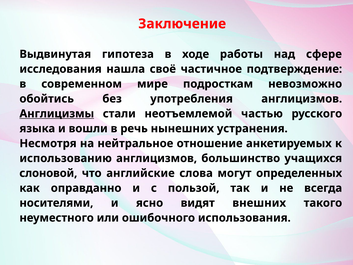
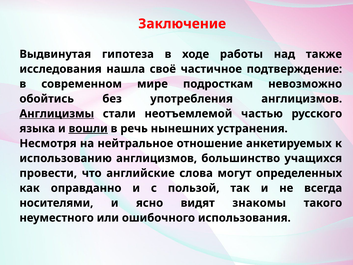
сфере: сфере -> также (324, 54)
вошли underline: none -> present (88, 128)
слоновой: слоновой -> провести (48, 173)
внешних: внешних -> знакомы (259, 203)
